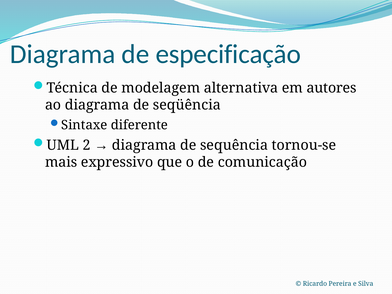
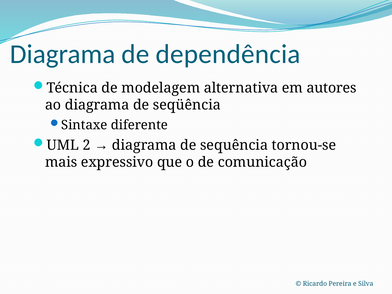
especificação: especificação -> dependência (228, 54)
